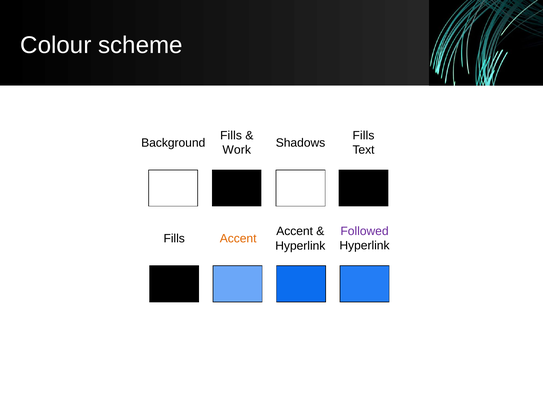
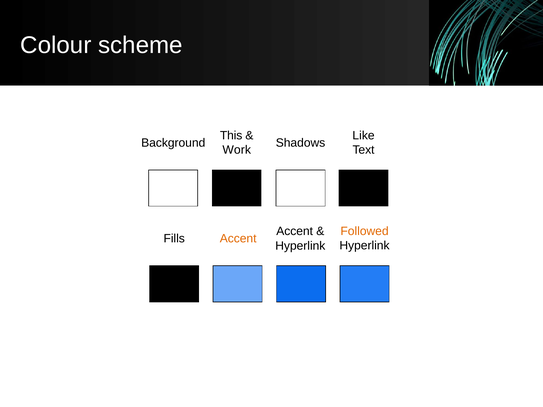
Fills: Fills -> This (231, 136)
Fills: Fills -> Like (364, 136)
Followed colour: purple -> orange (365, 231)
